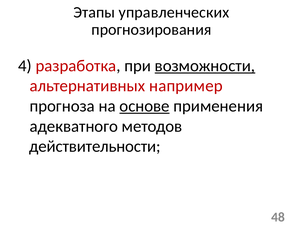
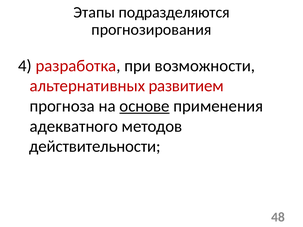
управленческих: управленческих -> подразделяются (174, 12)
возможности underline: present -> none (205, 66)
например: например -> развитием (186, 86)
